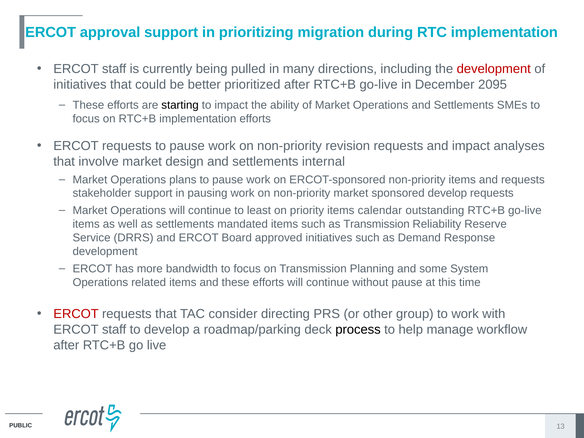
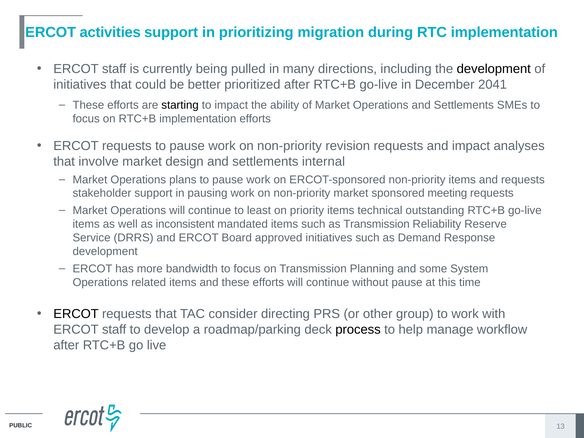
approval: approval -> activities (110, 32)
development colour: red -> black (494, 69)
2095: 2095 -> 2041 (493, 85)
sponsored develop: develop -> meeting (447, 193)
calendar: calendar -> technical (380, 211)
as settlements: settlements -> inconsistent (185, 224)
ERCOT colour: red -> black (76, 314)
